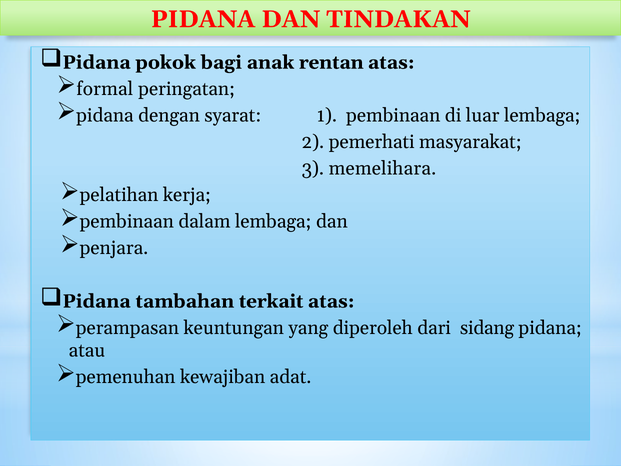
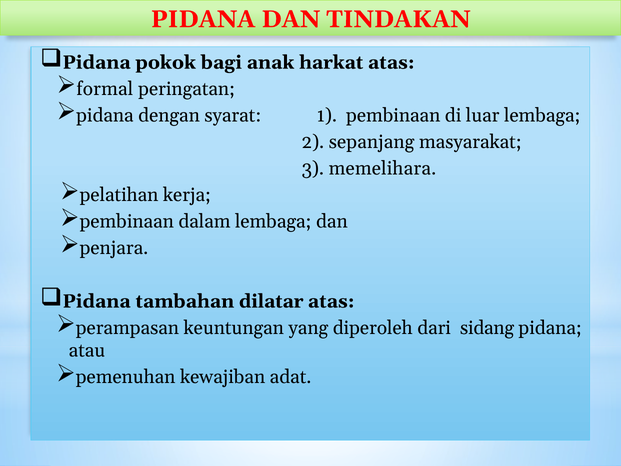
rentan: rentan -> harkat (331, 62)
pemerhati: pemerhati -> sepanjang (372, 142)
terkait: terkait -> dilatar (271, 301)
